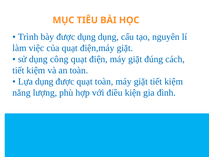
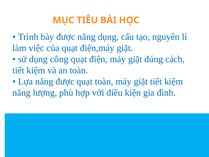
được dụng: dụng -> năng (86, 37)
Lựa dụng: dụng -> năng (44, 81)
